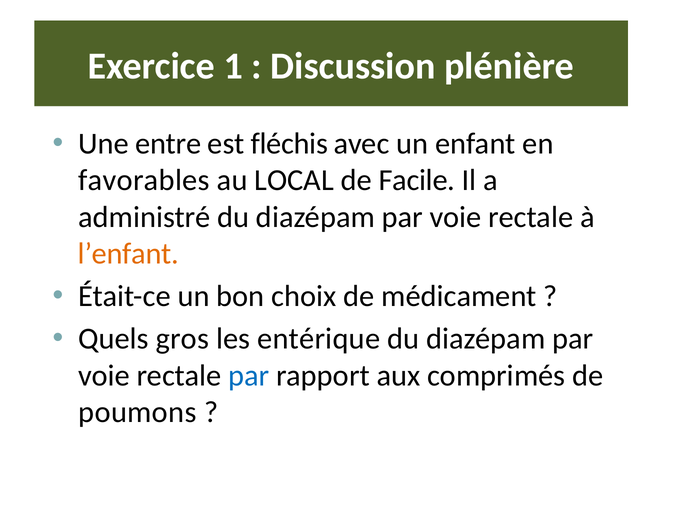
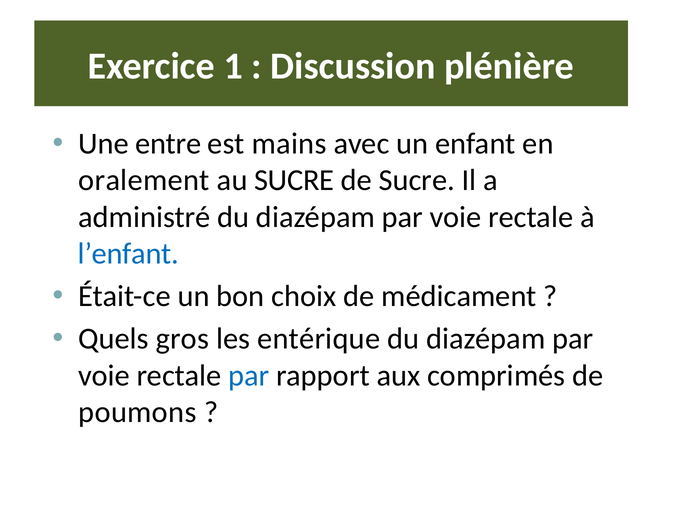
fléchis: fléchis -> mains (289, 144)
favorables: favorables -> oralement (144, 180)
au LOCAL: LOCAL -> SUCRE (294, 180)
de Facile: Facile -> Sucre (417, 180)
l’enfant colour: orange -> blue (128, 253)
